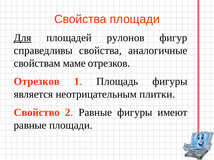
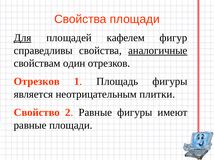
рулонов: рулонов -> кафелем (126, 38)
аналогичные underline: none -> present (158, 51)
маме: маме -> один (74, 64)
